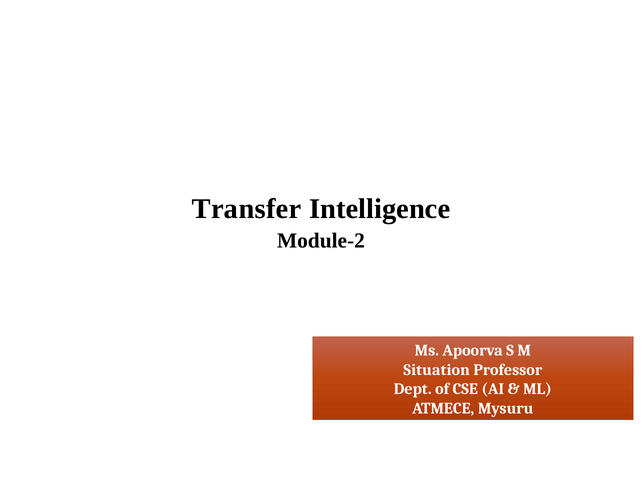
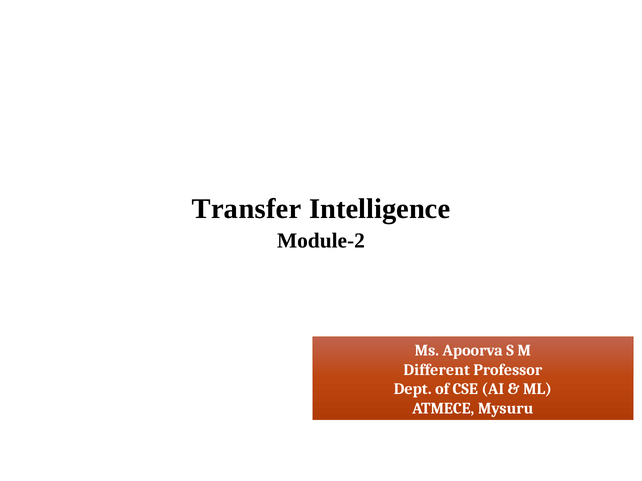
Situation: Situation -> Different (437, 370)
